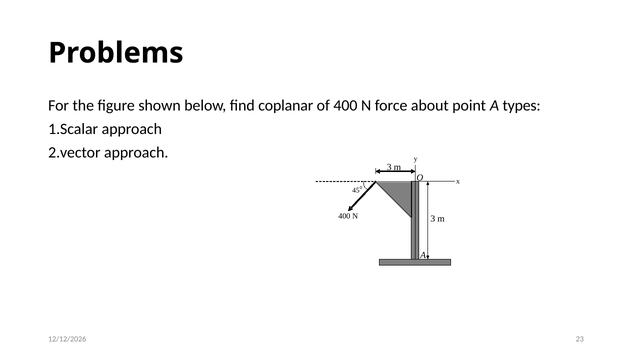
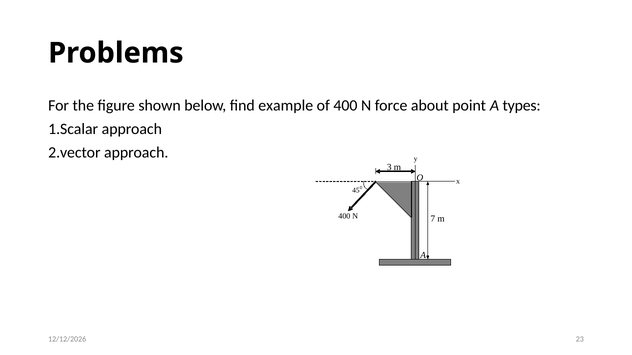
coplanar: coplanar -> example (286, 105)
N 3: 3 -> 7 (433, 219)
